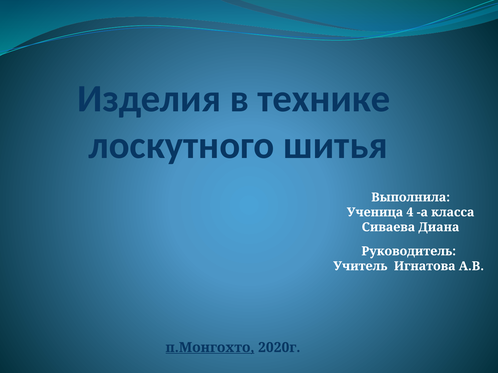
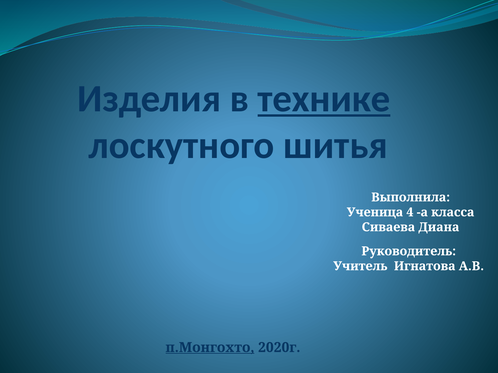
технике underline: none -> present (324, 99)
